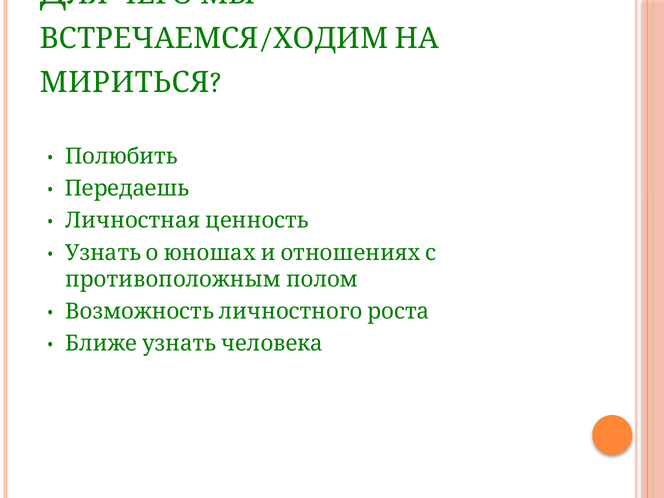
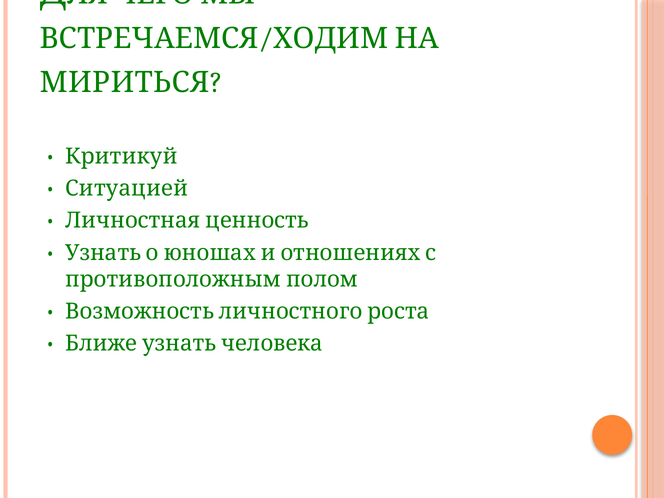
Полюбить: Полюбить -> Критикуй (121, 156)
Передаешь: Передаешь -> Ситуацией (127, 189)
